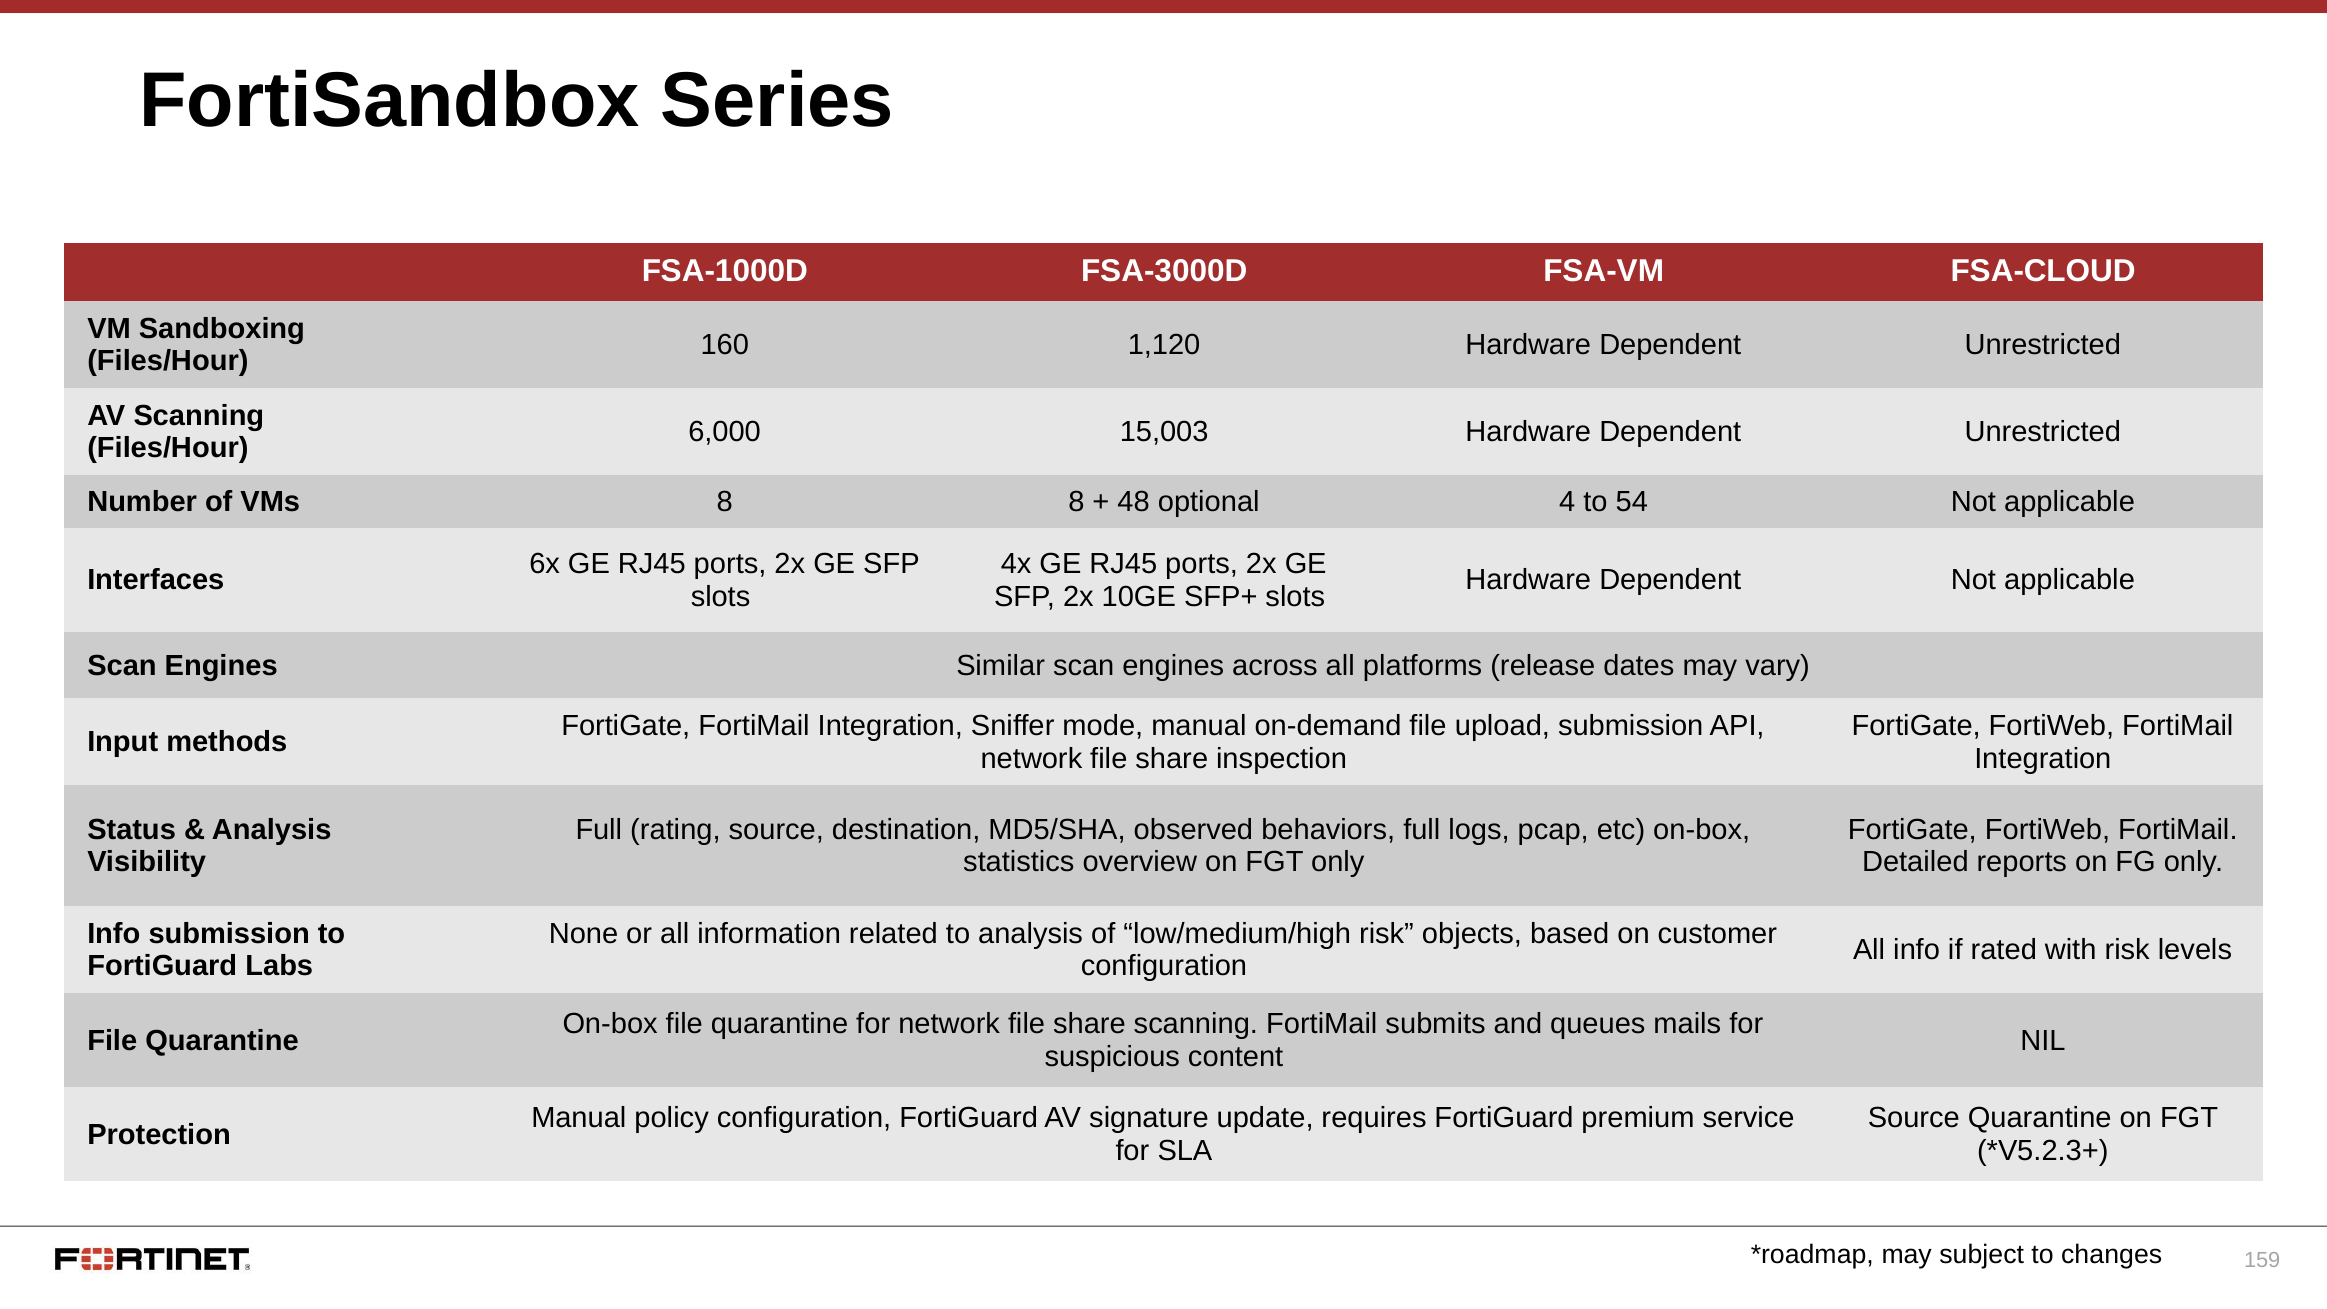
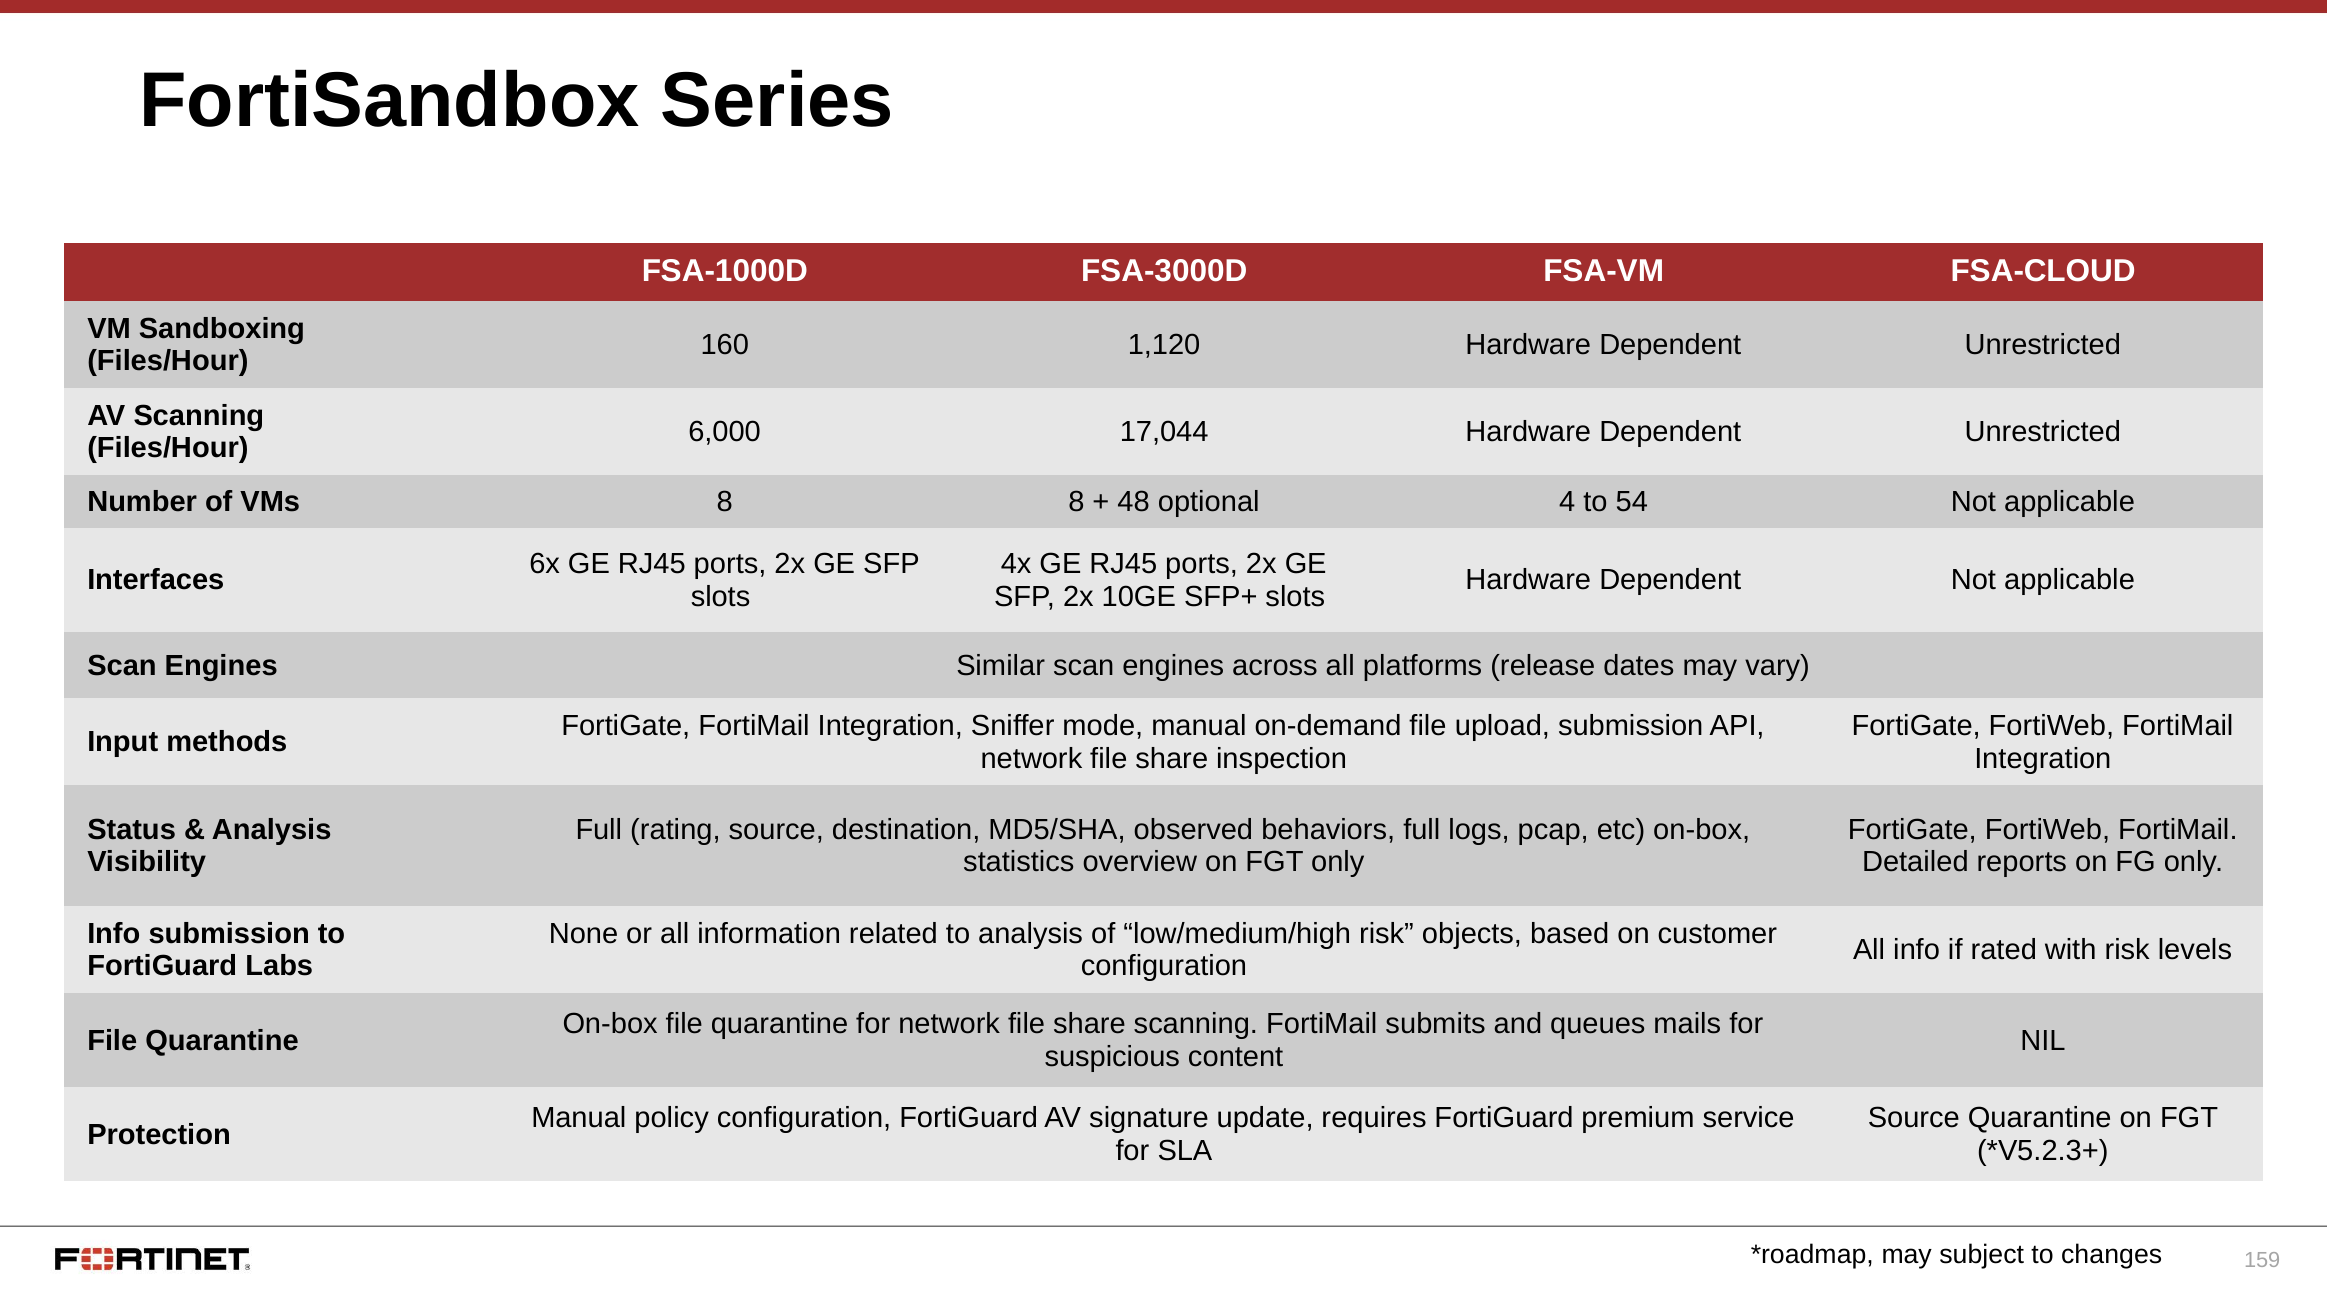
15,003: 15,003 -> 17,044 (1164, 432)
